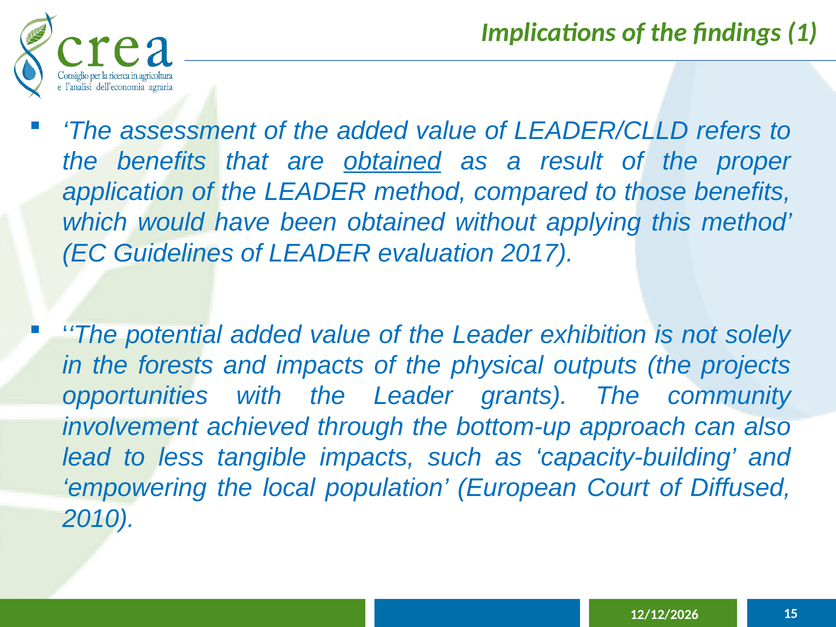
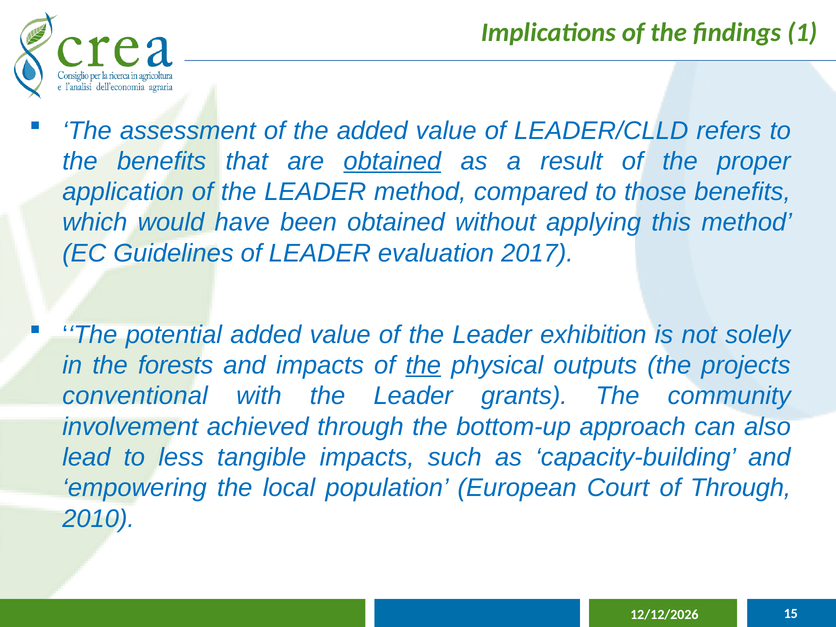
the underline: none -> present (423, 365)
opportunities: opportunities -> conventional (135, 396)
of Diffused: Diffused -> Through (741, 488)
